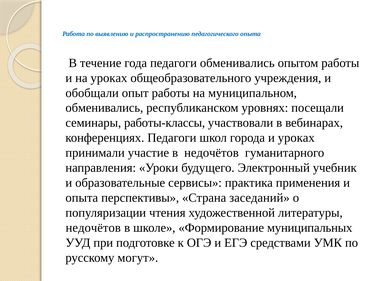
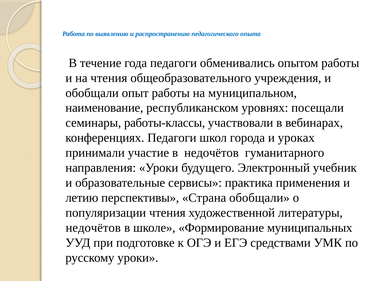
на уроках: уроках -> чтения (109, 78)
обменивались: обменивались -> наименование (104, 108)
опыта: опыта -> летию (82, 197)
Страна заседаний: заседаний -> обобщали (259, 197)
русскому могут: могут -> уроки (138, 257)
